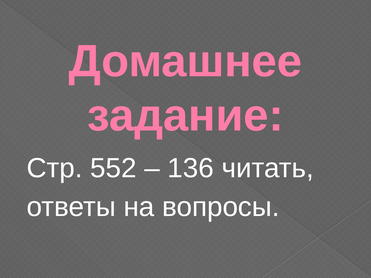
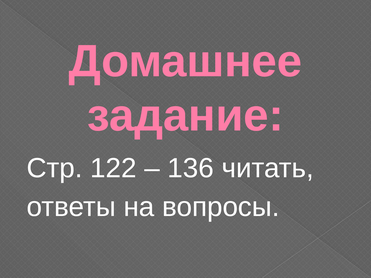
552: 552 -> 122 (113, 168)
